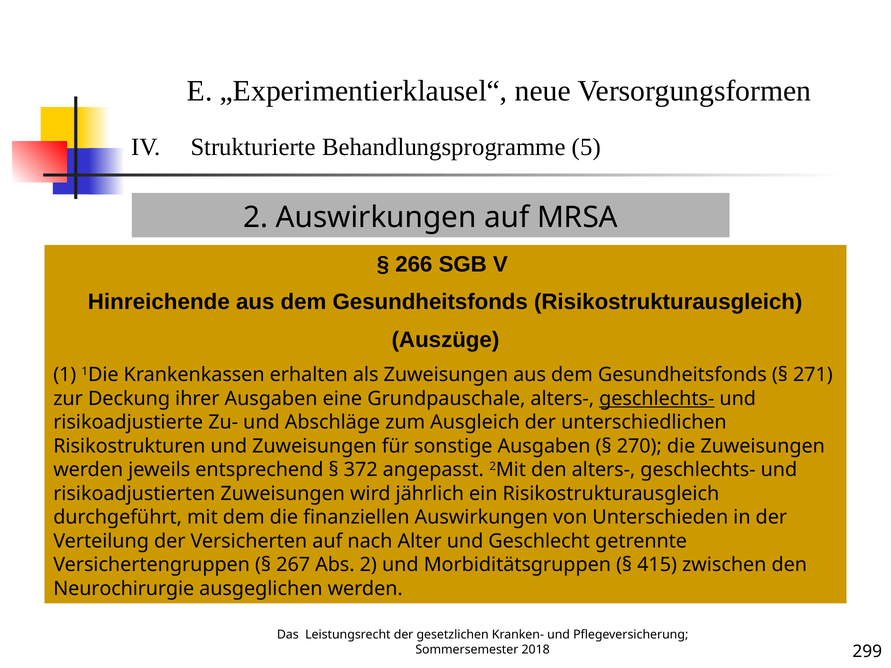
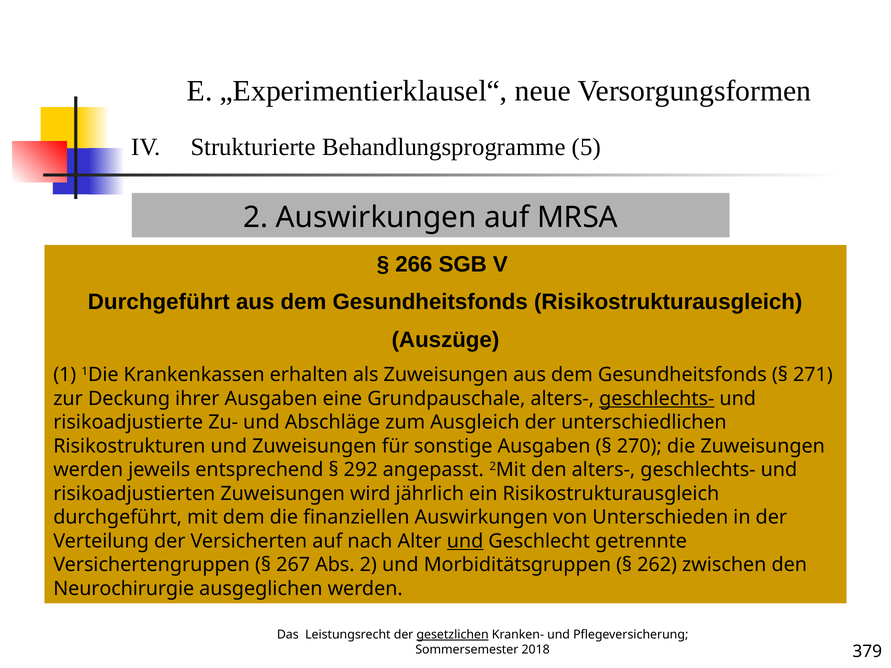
Hinreichende: Hinreichende -> Durchgeführt (159, 302)
372: 372 -> 292 (361, 470)
und underline: none -> present (465, 541)
415: 415 -> 262 (657, 565)
gesetzlichen underline: none -> present (453, 635)
299: 299 -> 379 (867, 652)
